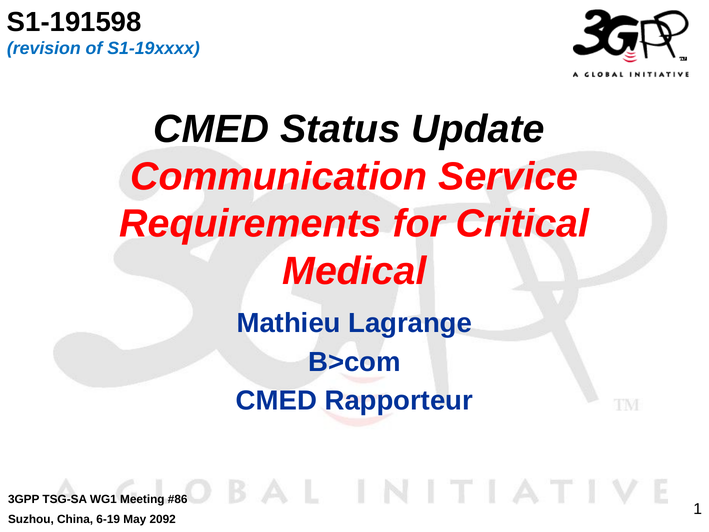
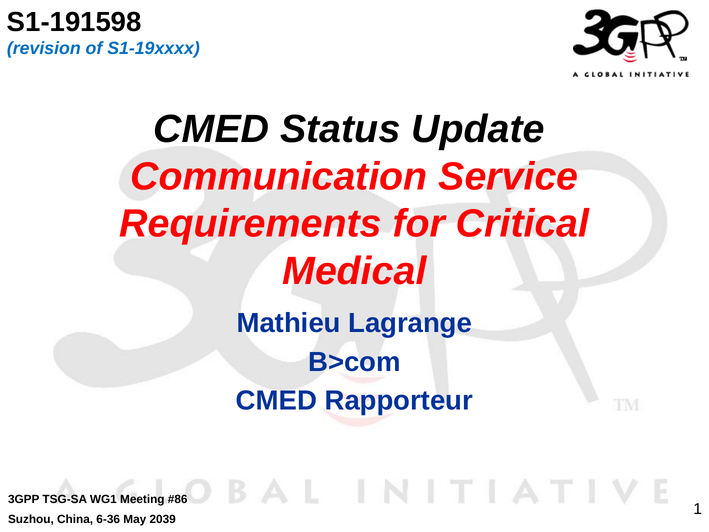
6-19: 6-19 -> 6-36 (108, 519)
2092: 2092 -> 2039 (163, 519)
